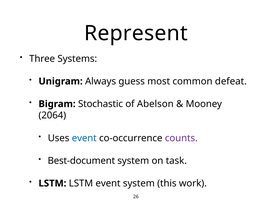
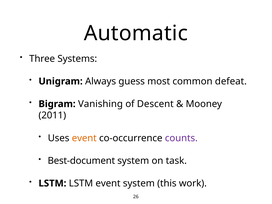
Represent: Represent -> Automatic (136, 33)
Stochastic: Stochastic -> Vanishing (100, 104)
Abelson: Abelson -> Descent (155, 104)
2064: 2064 -> 2011 (52, 115)
event colour: blue -> orange (84, 138)
